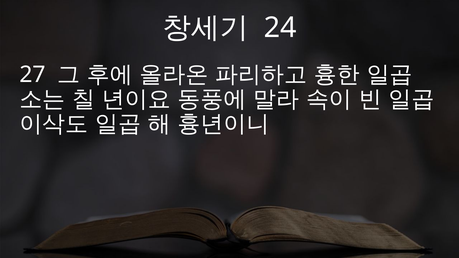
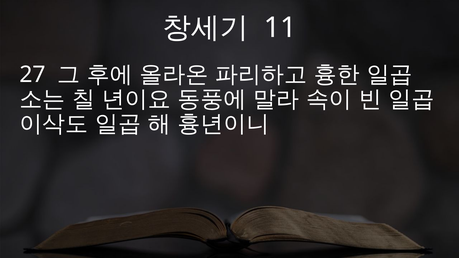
24: 24 -> 11 (280, 28)
